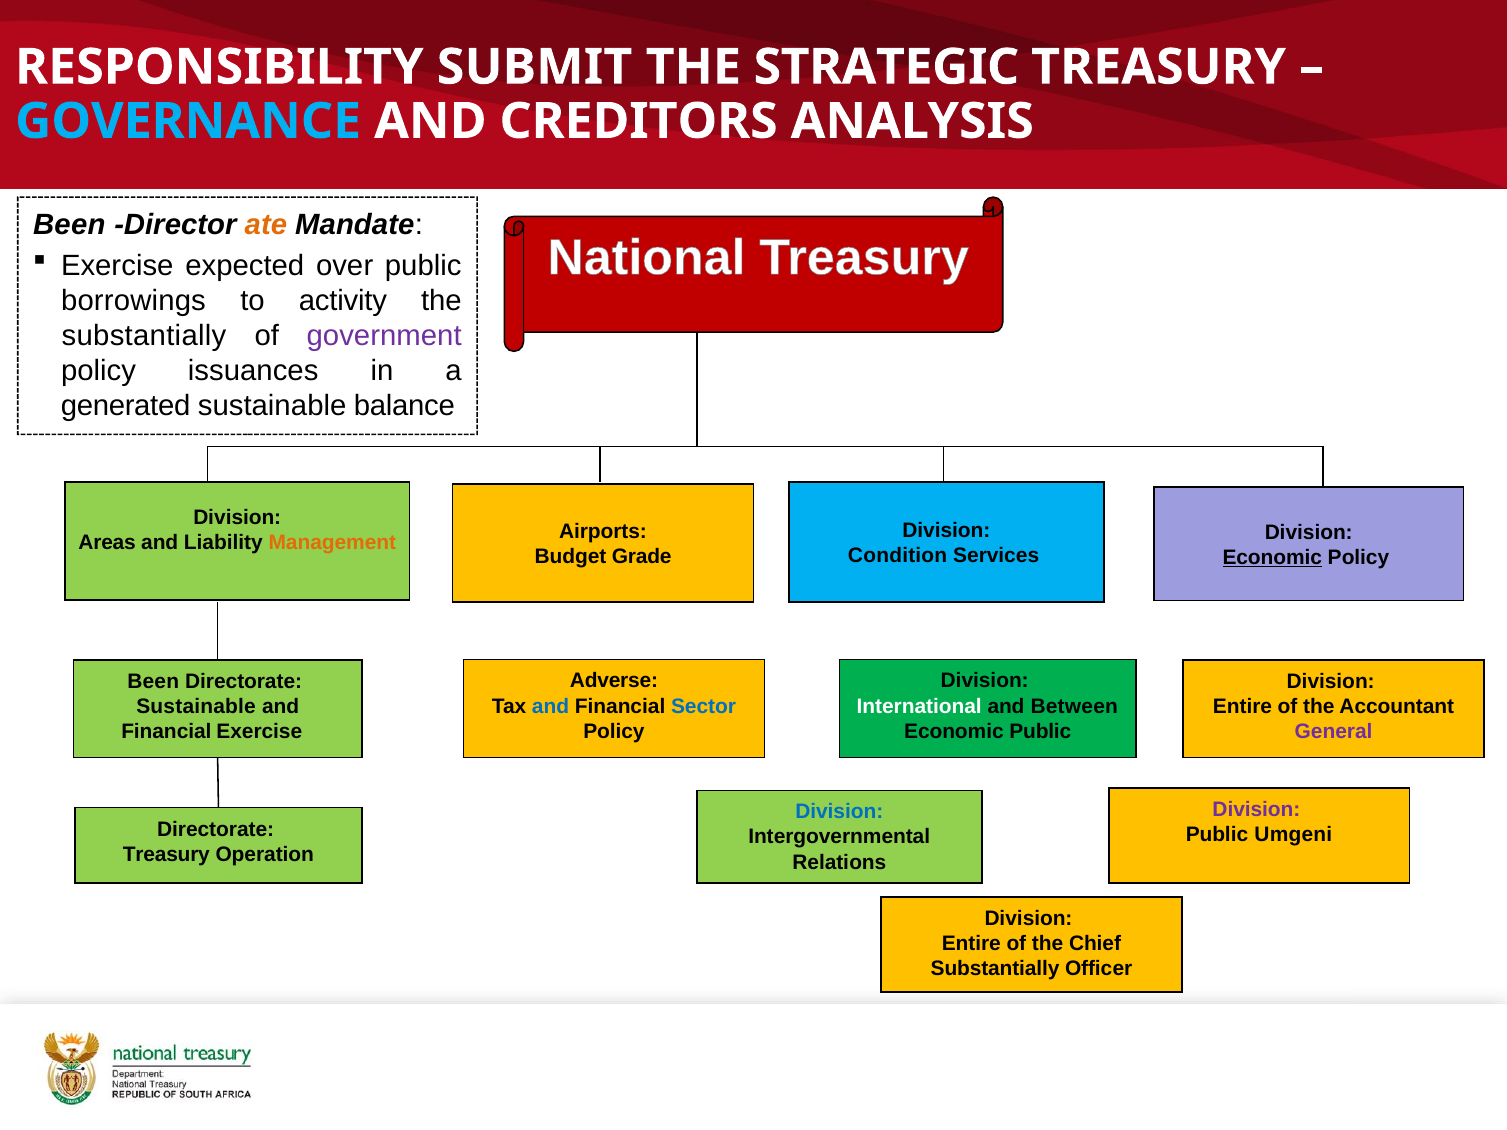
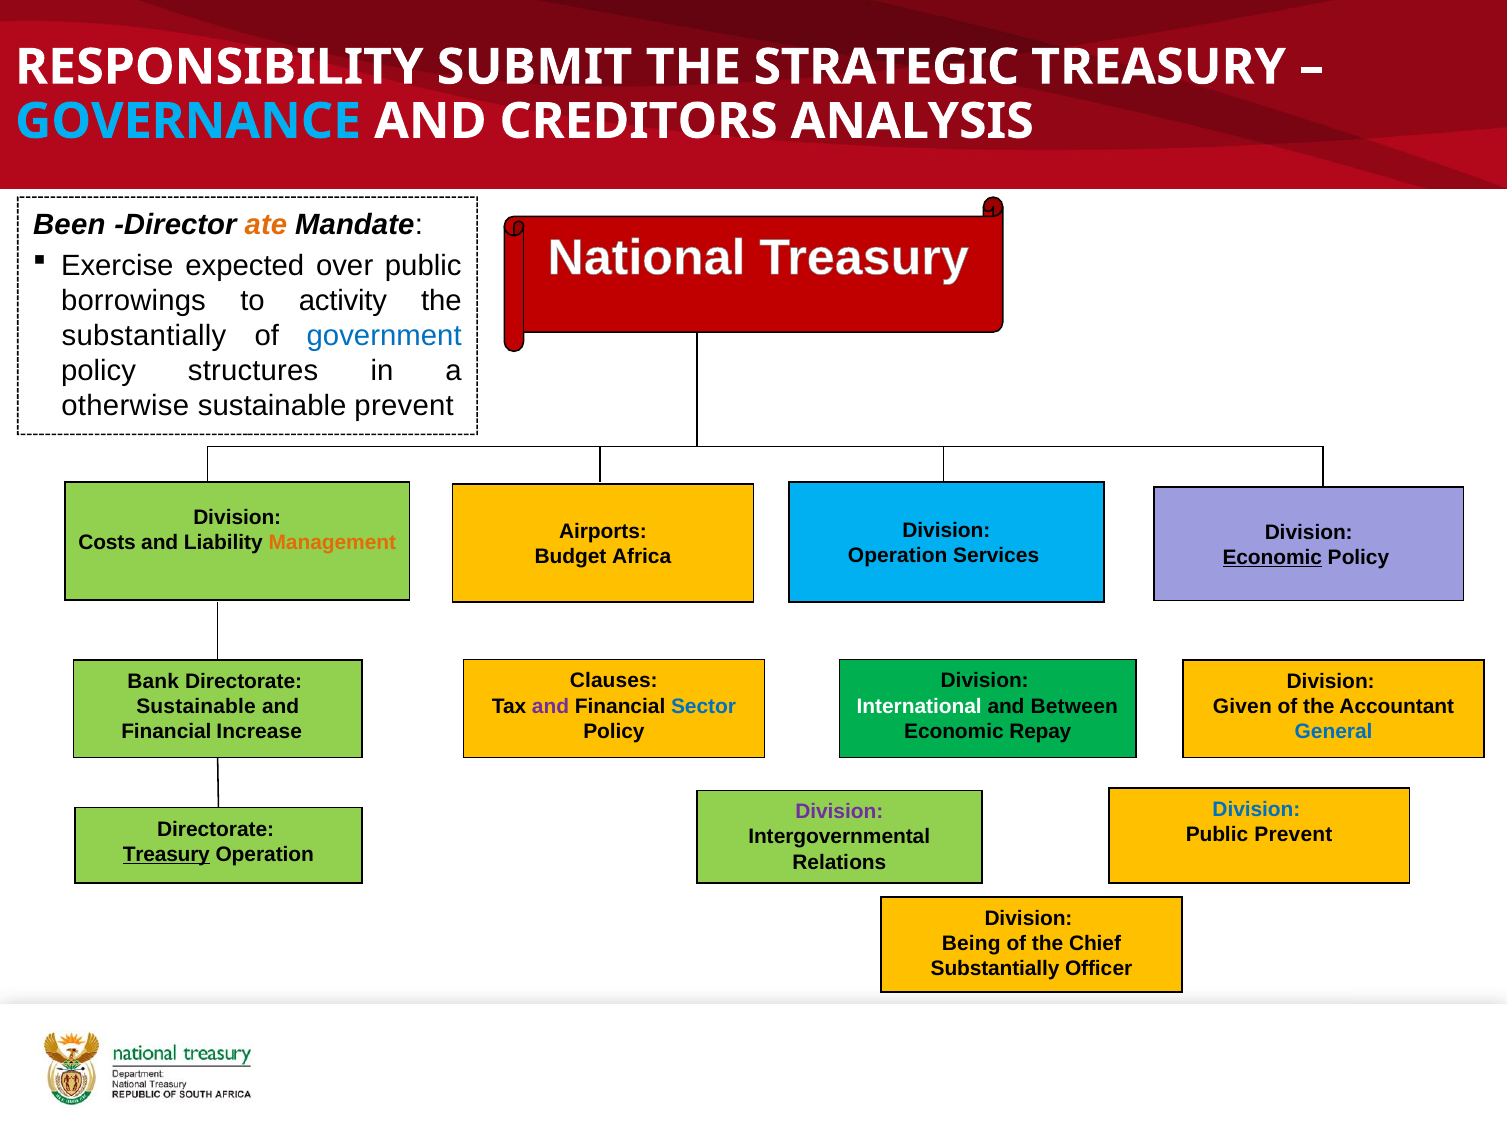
government colour: purple -> blue (384, 336)
issuances: issuances -> structures (253, 371)
generated: generated -> otherwise (125, 406)
sustainable balance: balance -> prevent (404, 406)
Areas: Areas -> Costs (107, 542)
Condition: Condition -> Operation (898, 556)
Grade: Grade -> Africa (642, 557)
Adverse: Adverse -> Clauses (614, 681)
Been: Been -> Bank (153, 682)
and colour: blue -> purple (551, 706)
Entire: Entire -> Given (1242, 707)
Economic Public: Public -> Repay (1040, 731)
Financial Exercise: Exercise -> Increase (259, 732)
General colour: purple -> blue (1334, 732)
Division colour: purple -> blue (1256, 810)
Division colour: blue -> purple (839, 812)
Public Umgeni: Umgeni -> Prevent (1293, 835)
Treasury underline: none -> present (166, 855)
Entire: Entire -> Being (971, 944)
